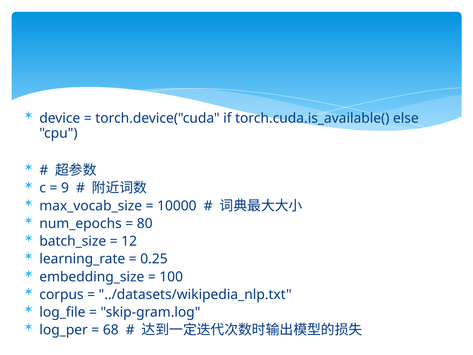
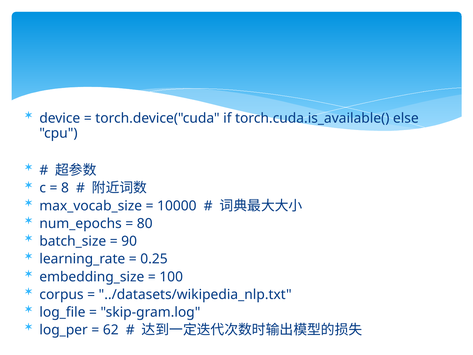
9: 9 -> 8 (65, 188)
12: 12 -> 90 (129, 241)
68: 68 -> 62 (111, 330)
